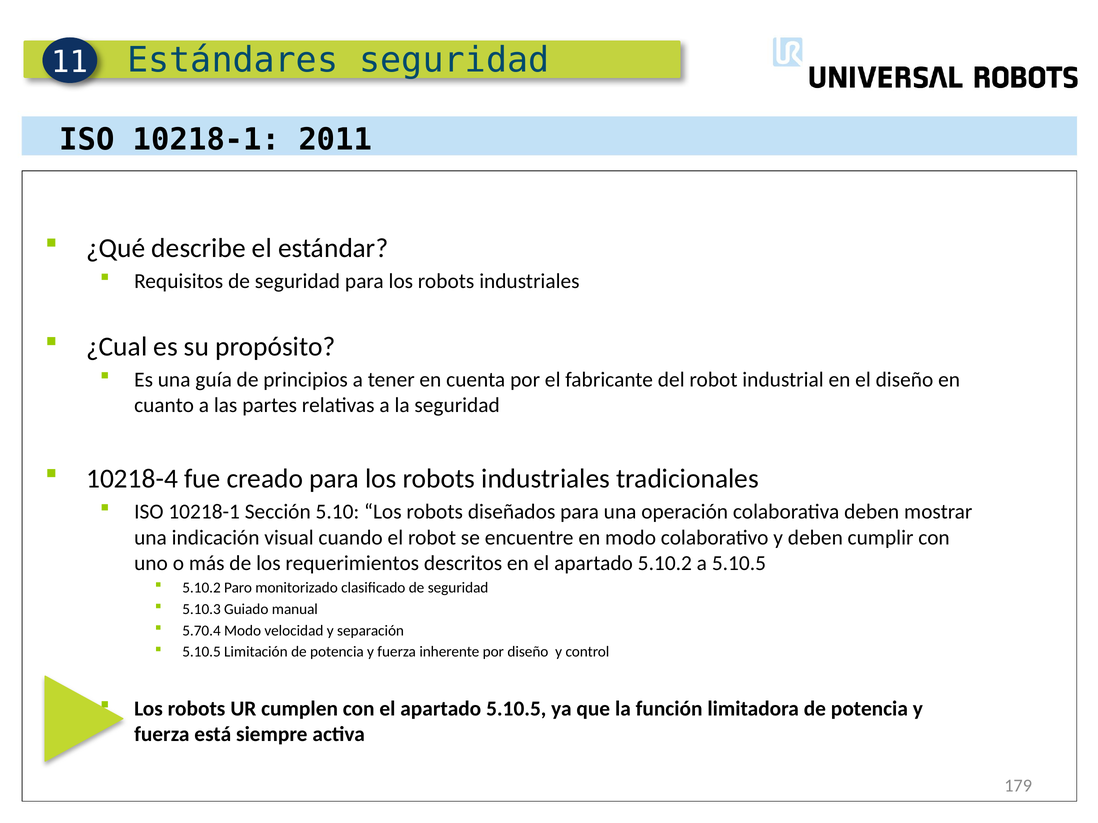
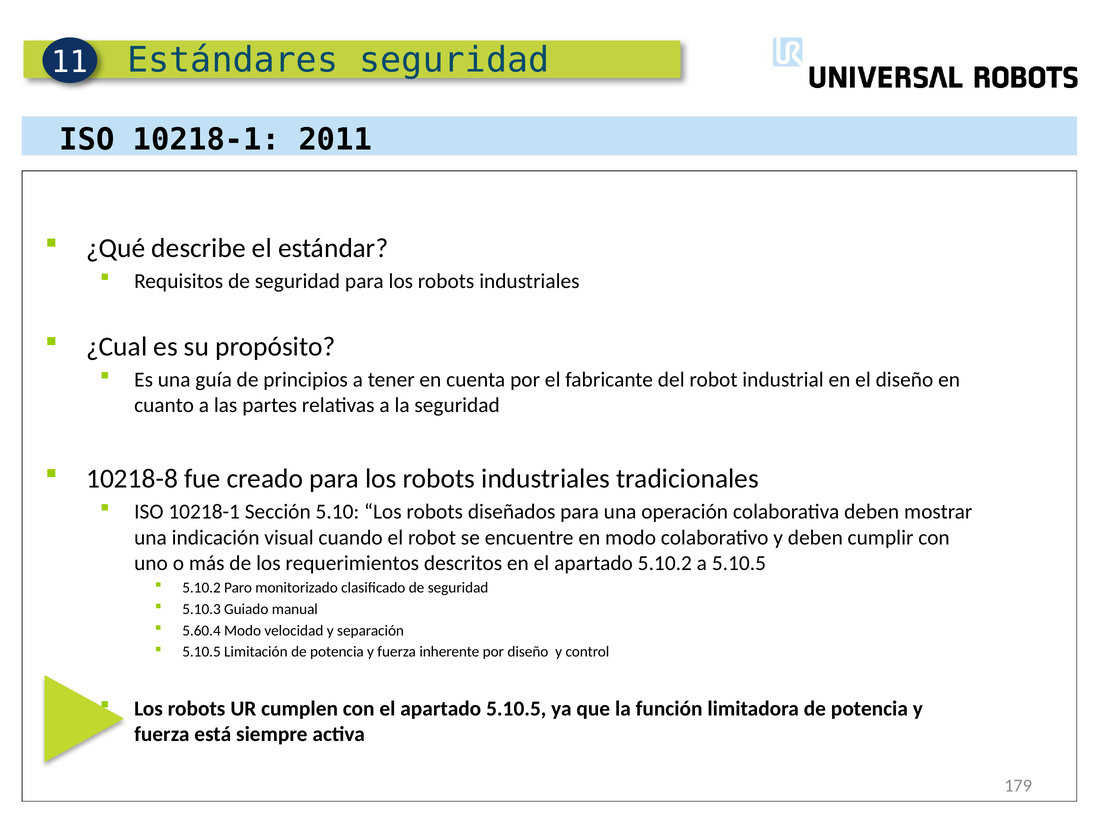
10218-4: 10218-4 -> 10218-8 (132, 479)
5.70.4: 5.70.4 -> 5.60.4 (202, 631)
